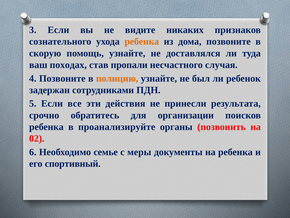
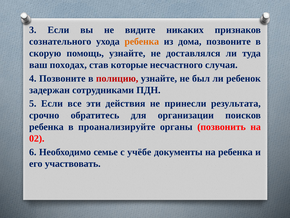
пропали: пропали -> которые (129, 65)
полицию colour: orange -> red (117, 78)
меры: меры -> учёбе (139, 152)
спортивный: спортивный -> участвовать (73, 163)
